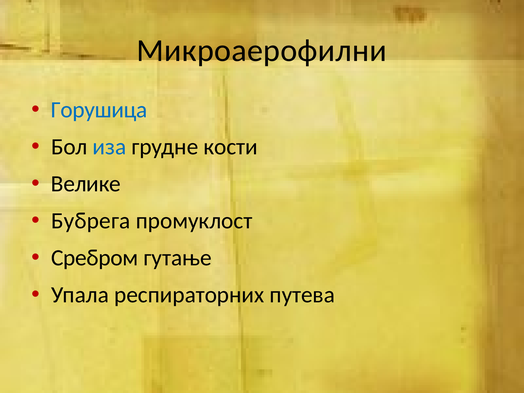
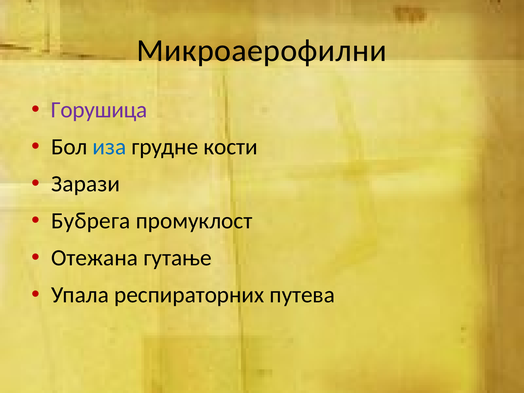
Горушица colour: blue -> purple (99, 110)
Велике: Велике -> Зарази (86, 184)
Сребром: Сребром -> Отежана (95, 258)
